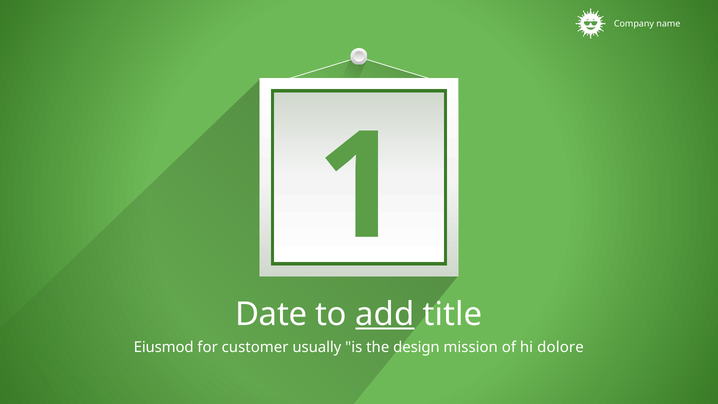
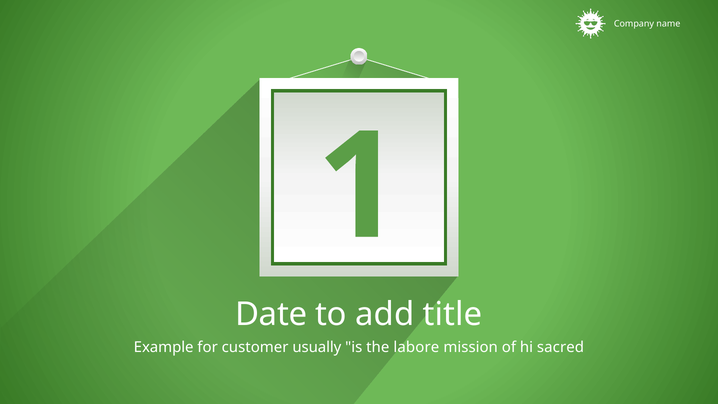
add underline: present -> none (385, 314)
Eiusmod: Eiusmod -> Example (164, 347)
design: design -> labore (416, 347)
dolore: dolore -> sacred (560, 347)
